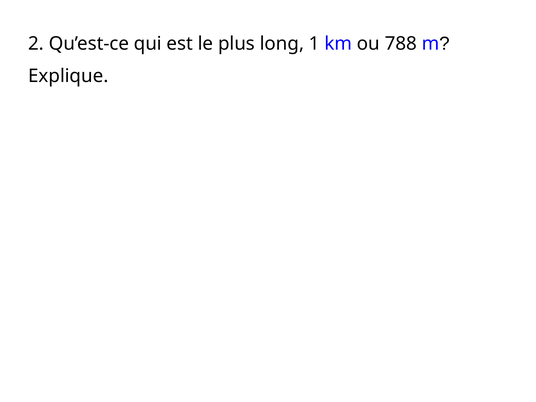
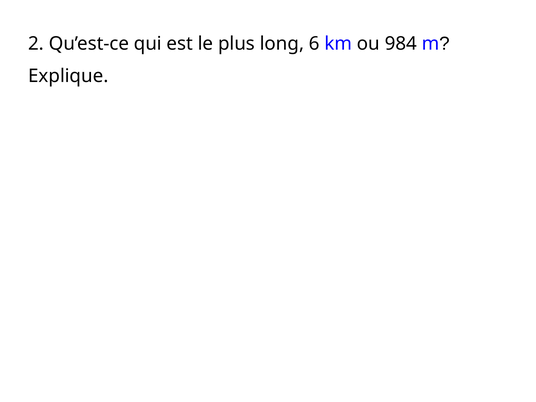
1: 1 -> 6 (314, 44)
788: 788 -> 984 (401, 44)
